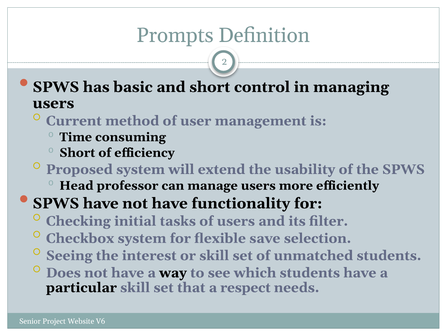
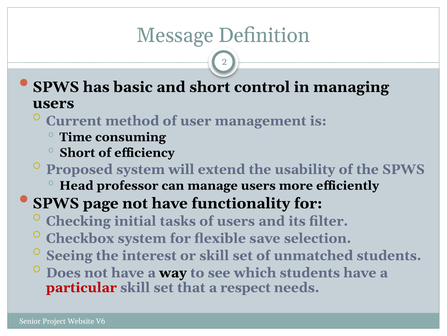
Prompts: Prompts -> Message (175, 35)
SPWS have: have -> page (101, 203)
particular colour: black -> red (81, 287)
